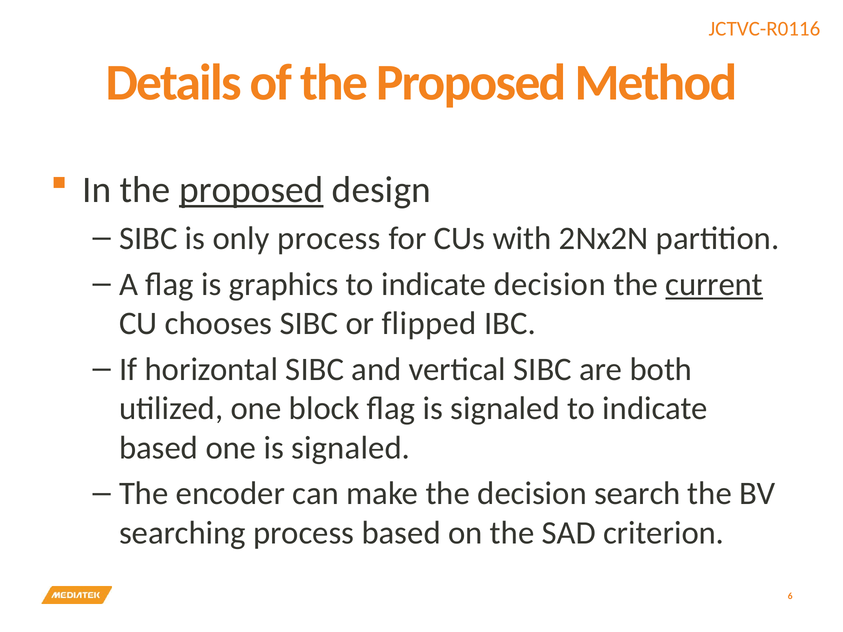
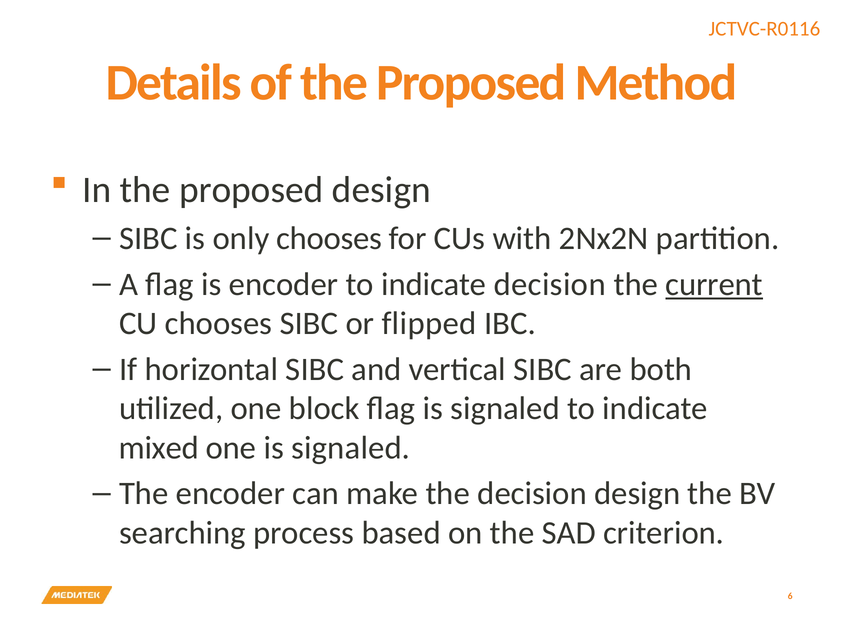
proposed underline: present -> none (251, 190)
only process: process -> chooses (329, 238)
is graphics: graphics -> encoder (284, 284)
based: based -> mixed (159, 448)
decision search: search -> design (637, 494)
